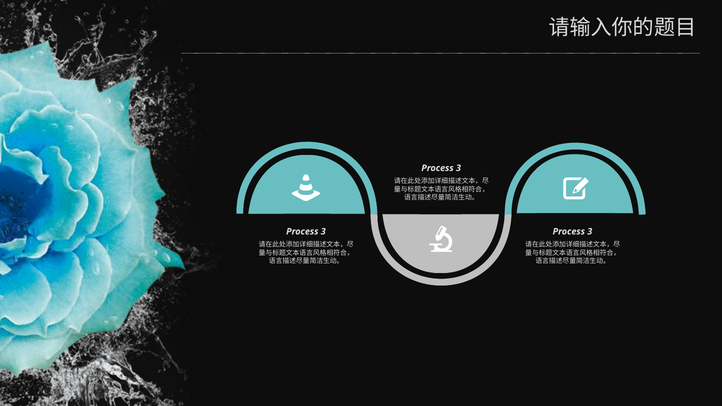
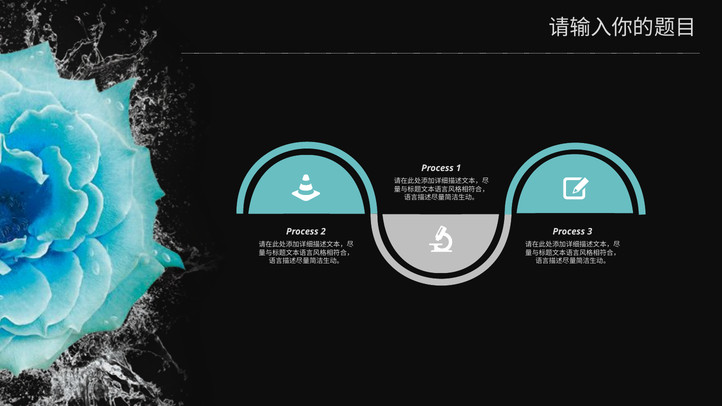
3: 3 -> 1 (458, 168)
3: 3 -> 2 (323, 232)
